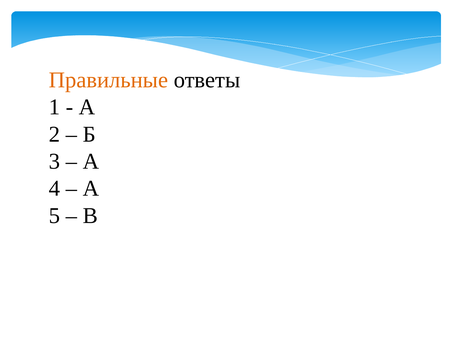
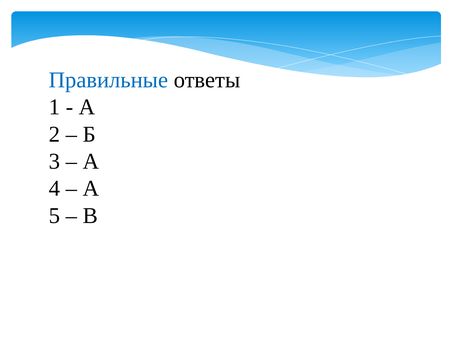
Правильные colour: orange -> blue (108, 80)
